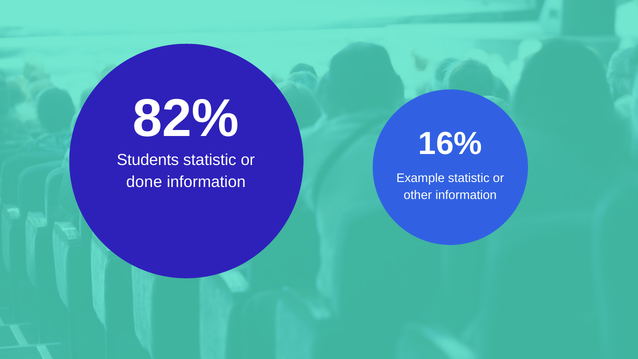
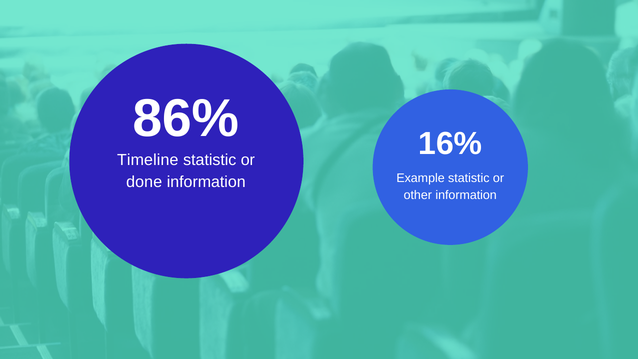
82%: 82% -> 86% (186, 118)
Students: Students -> Timeline (148, 160)
